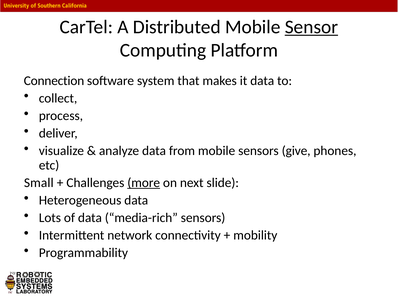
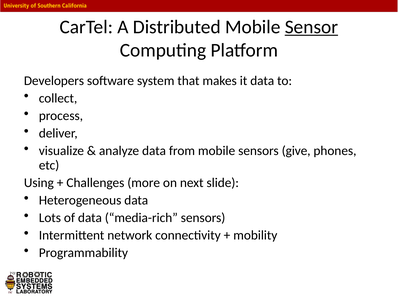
Connection: Connection -> Developers (54, 81)
Small: Small -> Using (39, 182)
more underline: present -> none (144, 182)
